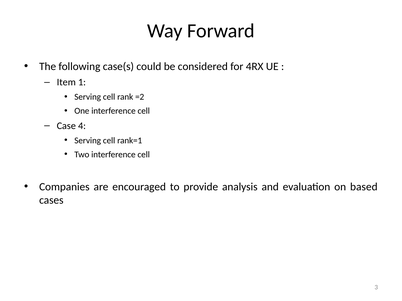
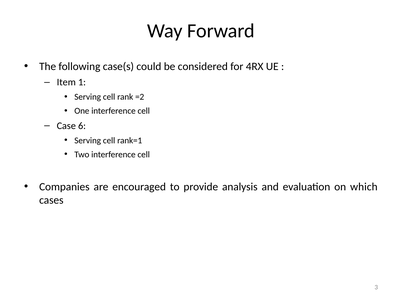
4: 4 -> 6 (82, 126)
based: based -> which (364, 187)
